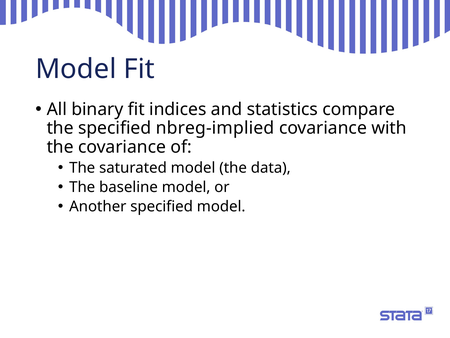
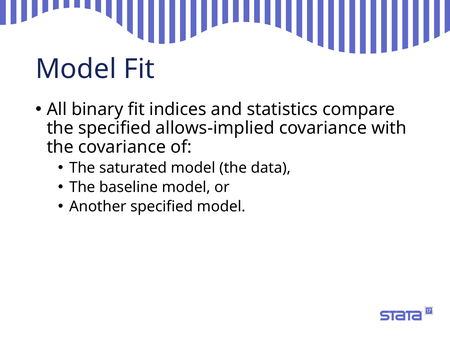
nbreg-implied: nbreg-implied -> allows-implied (215, 128)
